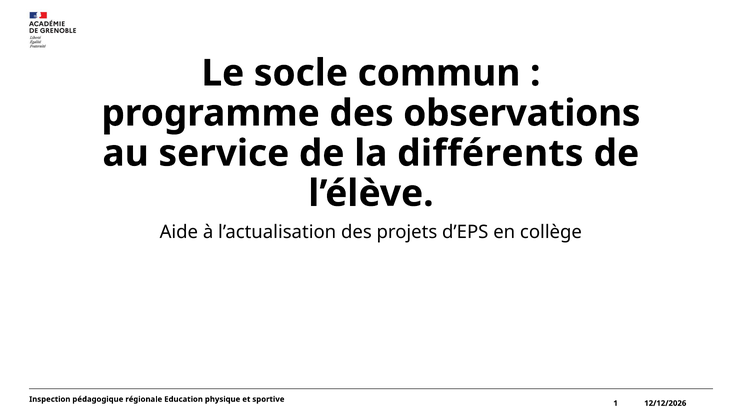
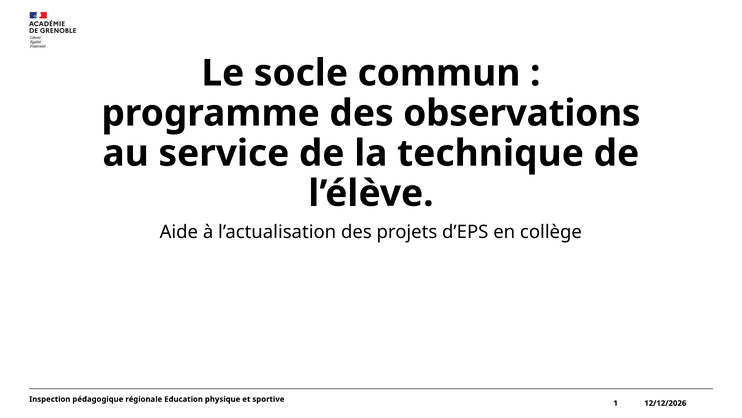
différents: différents -> technique (490, 153)
